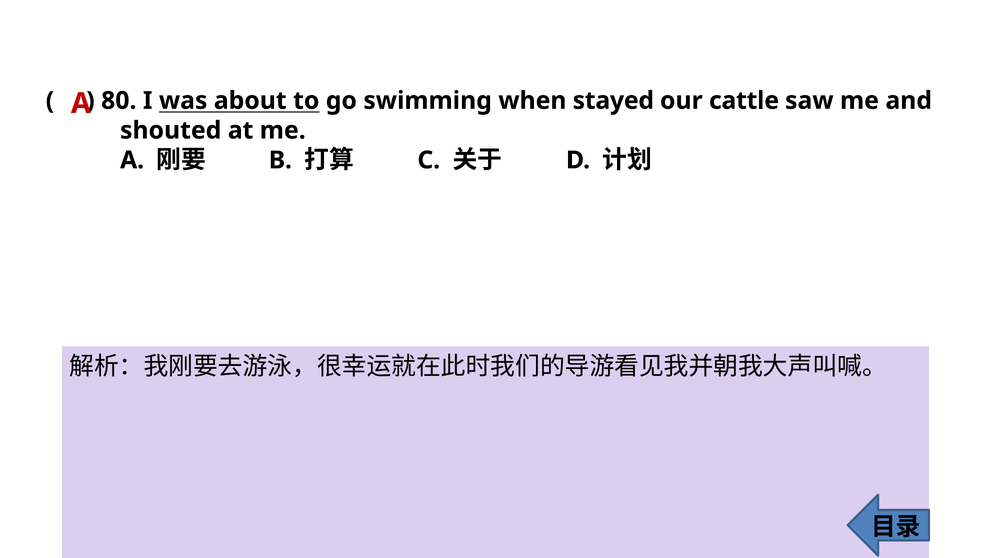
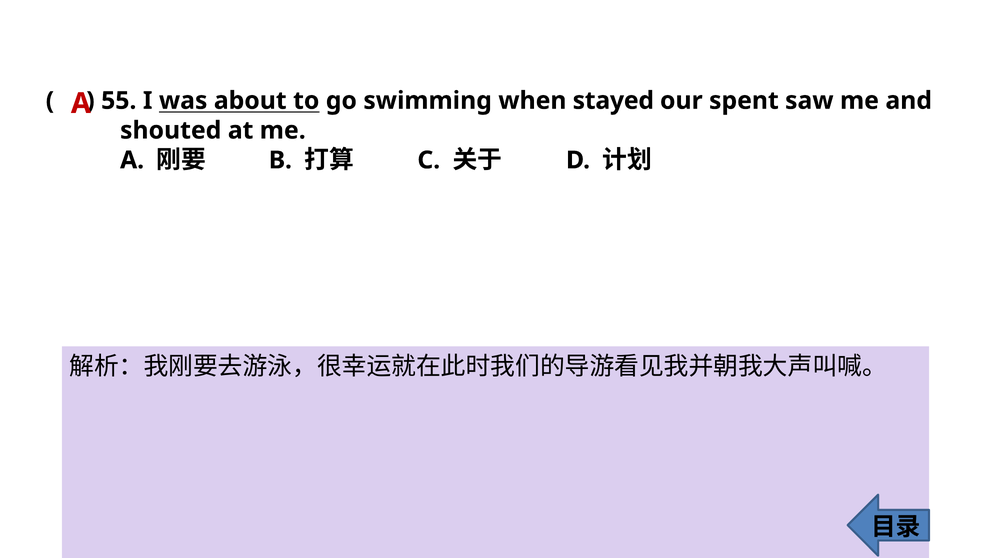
80: 80 -> 55 (119, 101)
cattle: cattle -> spent (744, 101)
